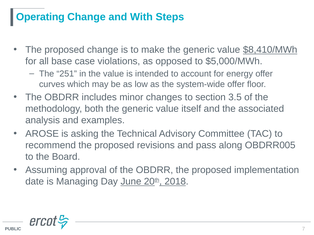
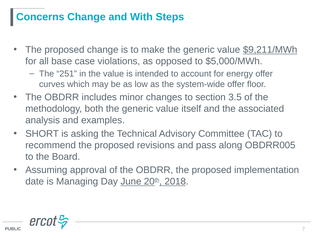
Operating: Operating -> Concerns (40, 17)
$8,410/MWh: $8,410/MWh -> $9,211/MWh (270, 50)
AROSE: AROSE -> SHORT (42, 134)
